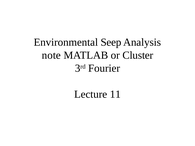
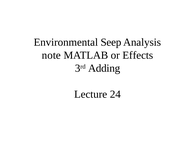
Cluster: Cluster -> Effects (138, 55)
Fourier: Fourier -> Adding (104, 68)
11: 11 -> 24 (115, 94)
